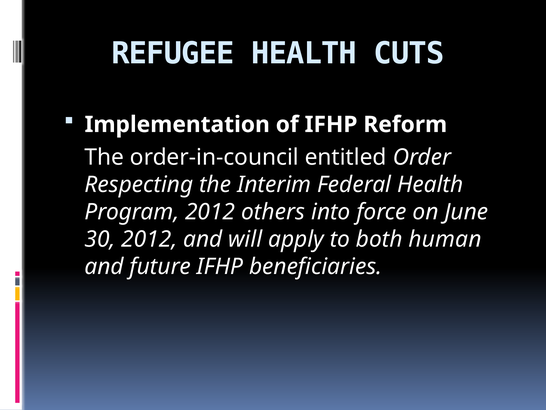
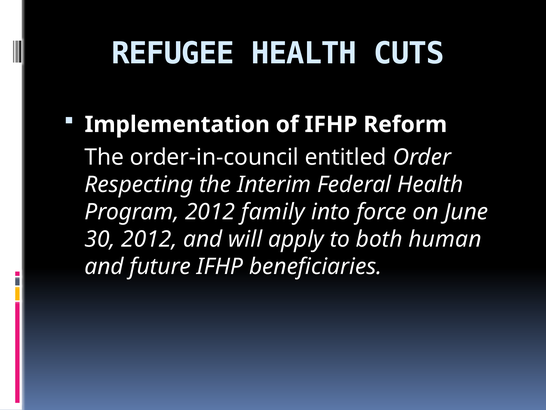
others: others -> family (273, 212)
